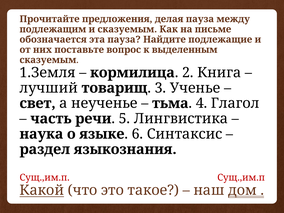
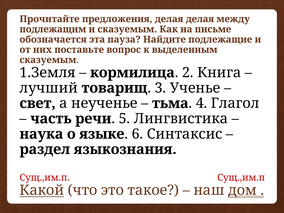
делая пауза: пауза -> делая (200, 19)
